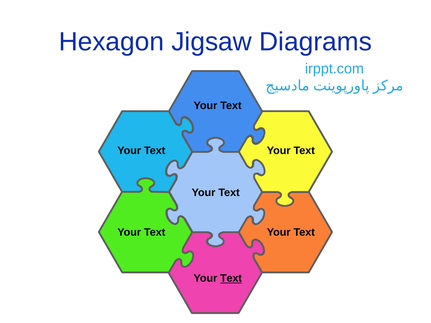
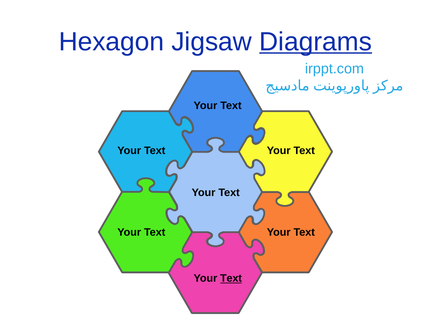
Diagrams underline: none -> present (316, 42)
